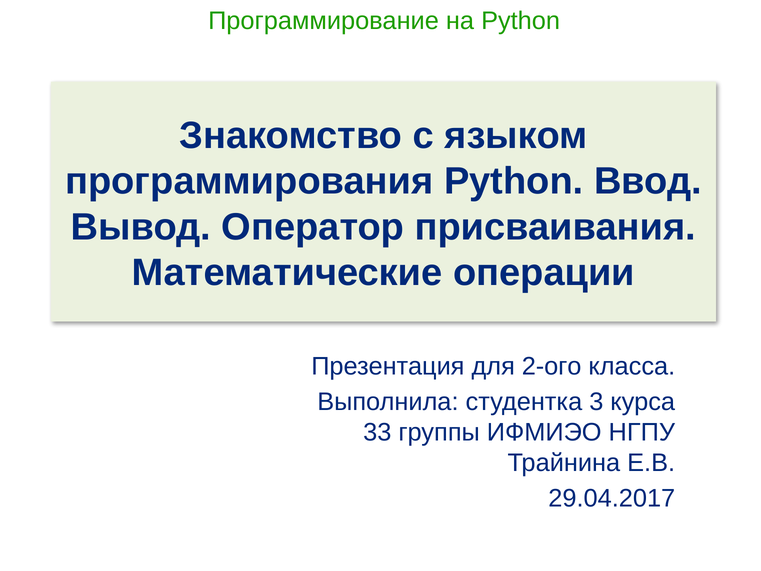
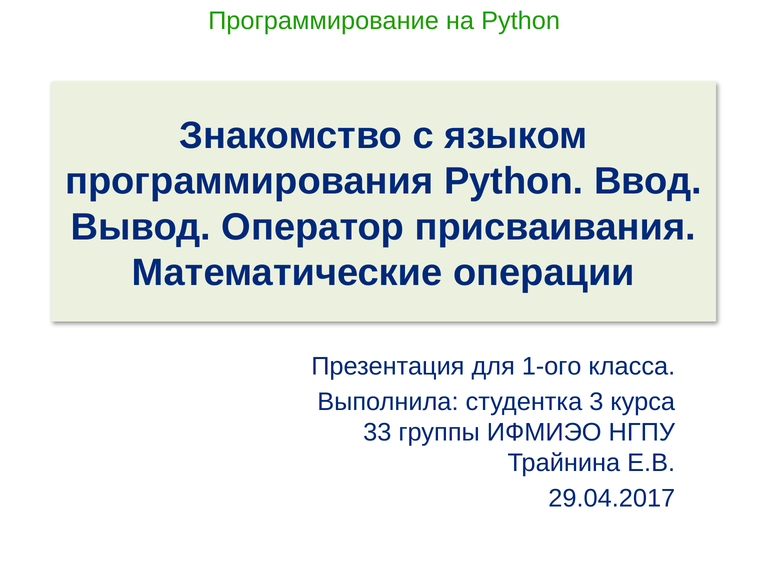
2-ого: 2-ого -> 1-ого (552, 366)
